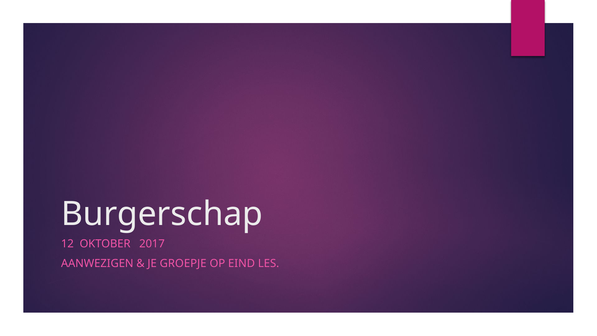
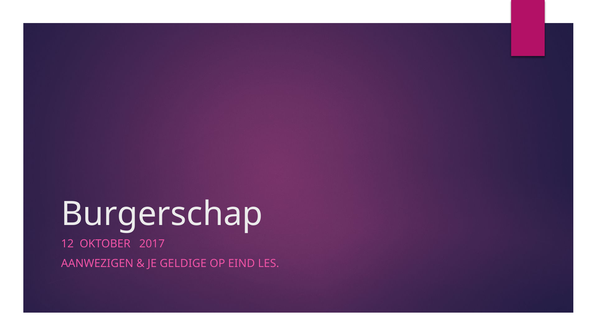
GROEPJE: GROEPJE -> GELDIGE (183, 263)
